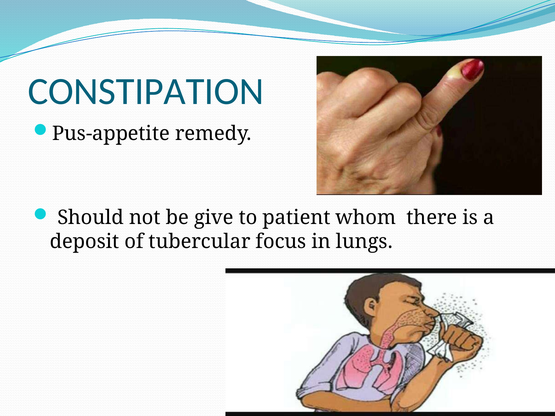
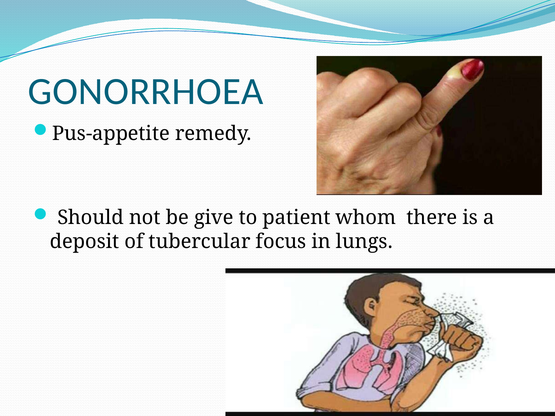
CONSTIPATION: CONSTIPATION -> GONORRHOEA (146, 92)
